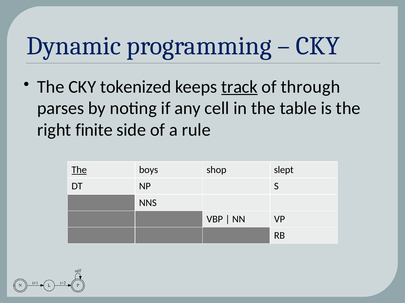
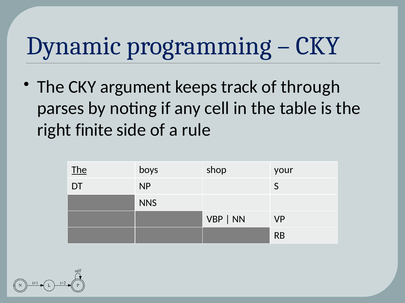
tokenized: tokenized -> argument (136, 87)
track underline: present -> none (239, 87)
slept: slept -> your (284, 170)
